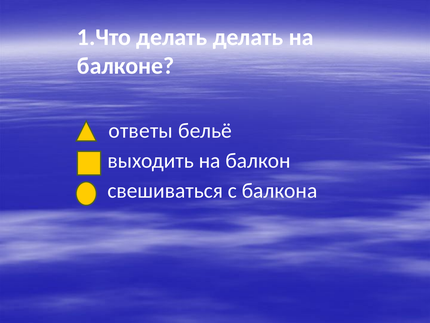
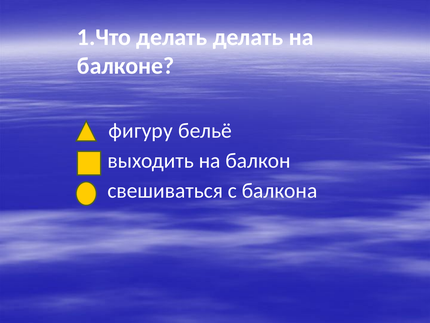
ответы: ответы -> фигуру (141, 130)
